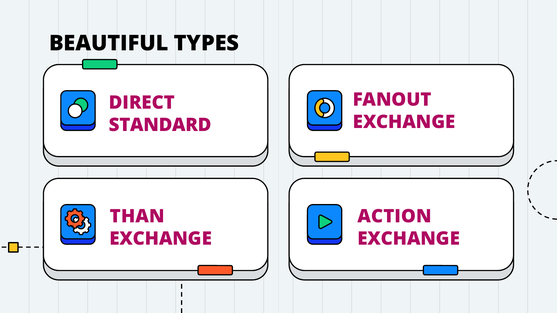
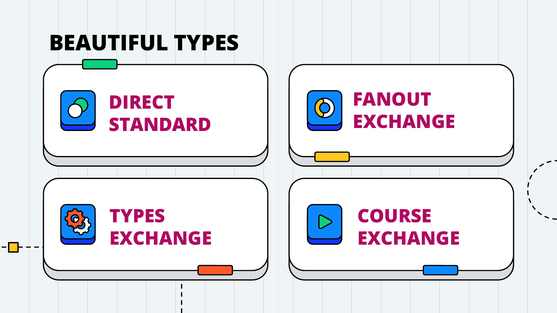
THAN: THAN -> TYPES (137, 217)
ACTION: ACTION -> COURSE (395, 217)
